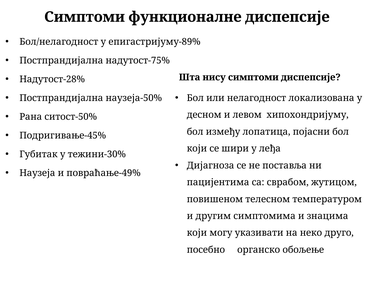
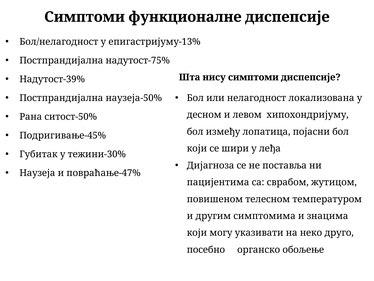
епигастријуму-89%: епигастријуму-89% -> епигастријуму-13% (155, 42)
Надутост-28%: Надутост-28% -> Надутост-39% (52, 79)
повраћање-49%: повраћање-49% -> повраћање-47% (104, 173)
